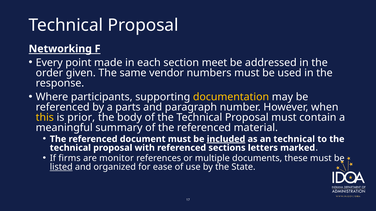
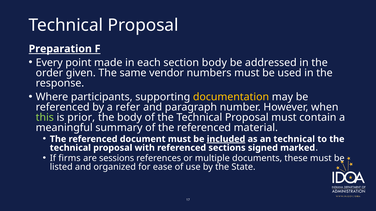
Networking: Networking -> Preparation (60, 49)
section meet: meet -> body (214, 63)
parts: parts -> refer (128, 107)
this colour: yellow -> light green (45, 118)
letters: letters -> signed (263, 148)
monitor: monitor -> sessions (117, 159)
listed underline: present -> none (61, 167)
